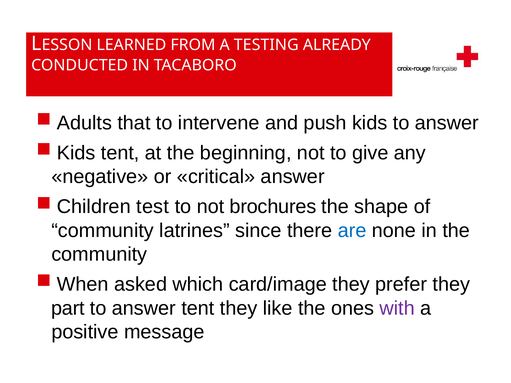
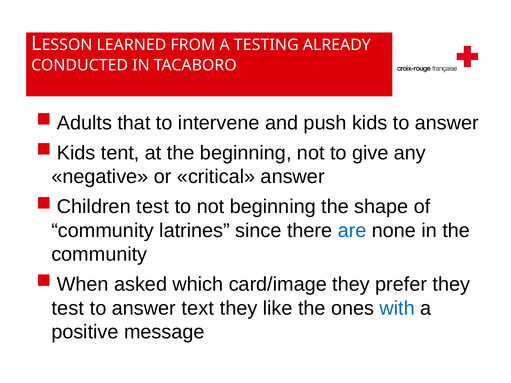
not brochures: brochures -> beginning (273, 207)
part: part -> test (68, 308)
answer tent: tent -> text (198, 308)
with colour: purple -> blue (397, 308)
